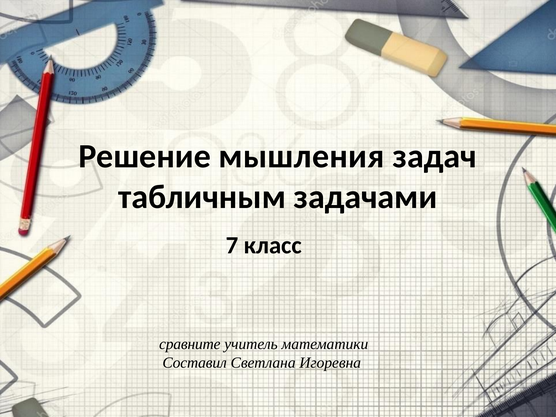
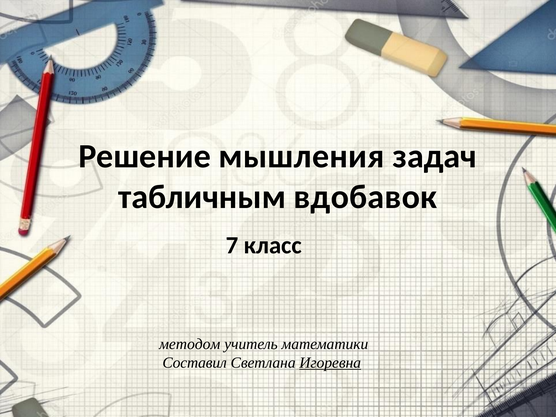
задачами: задачами -> вдобавок (365, 197)
сравните: сравните -> методом (190, 344)
Игоревна underline: none -> present (330, 363)
